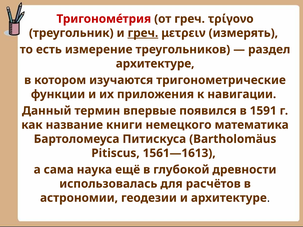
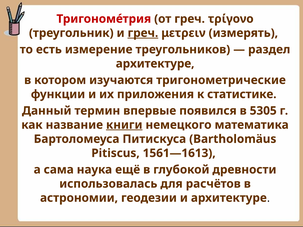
навигации: навигации -> статистике (242, 94)
1591: 1591 -> 5305 (263, 111)
книги underline: none -> present (124, 125)
